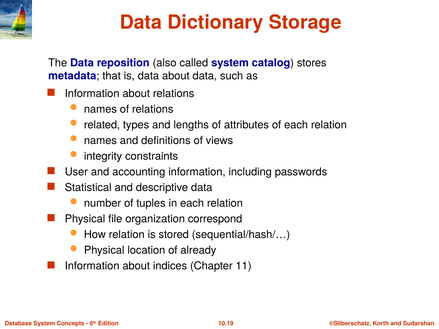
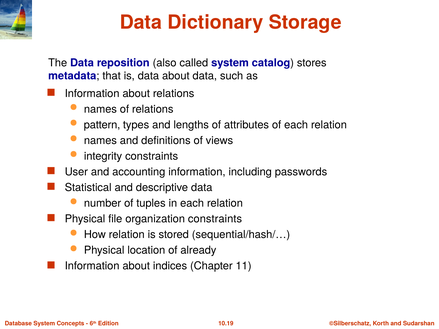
related: related -> pattern (102, 125)
organization correspond: correspond -> constraints (215, 219)
